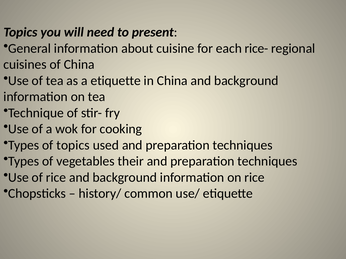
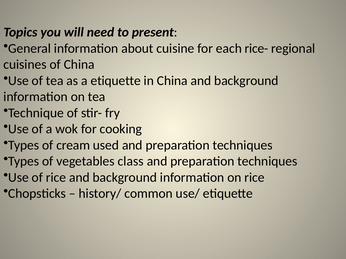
of topics: topics -> cream (73, 145)
their: their -> class (131, 162)
